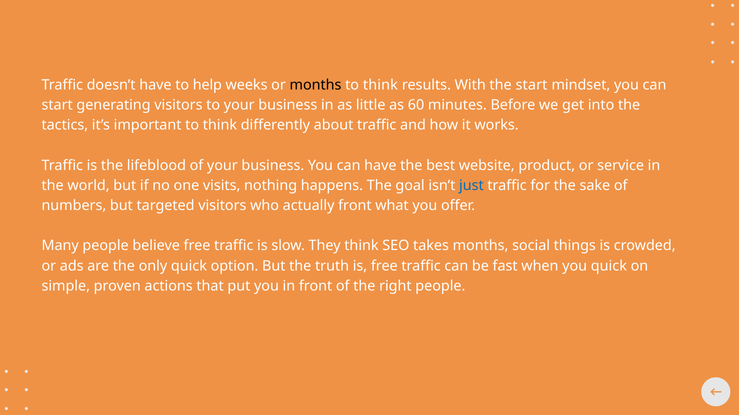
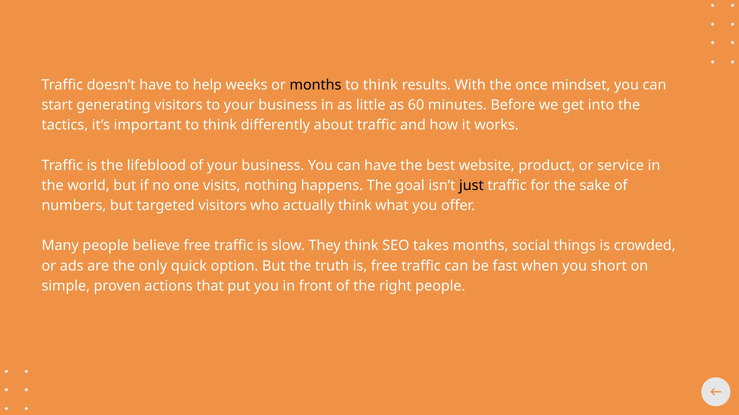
the start: start -> once (532, 85)
just colour: blue -> black (471, 186)
actually front: front -> think (355, 206)
you quick: quick -> short (609, 266)
